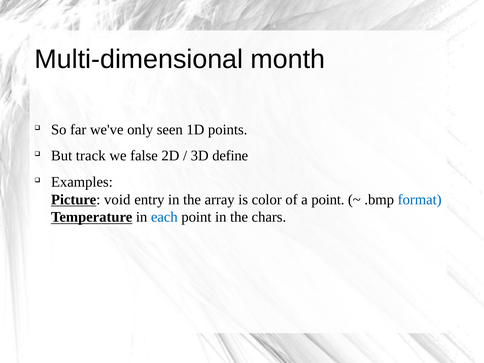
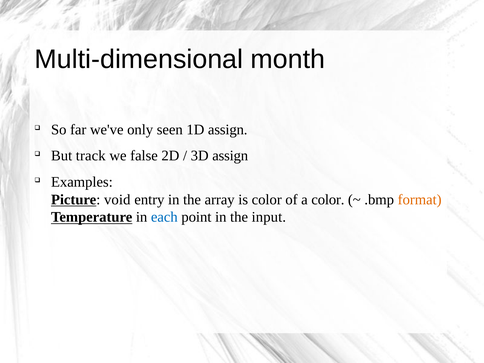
1D points: points -> assign (228, 130)
3D define: define -> assign (230, 156)
a point: point -> color (328, 200)
format colour: blue -> orange (420, 200)
chars: chars -> input (269, 217)
